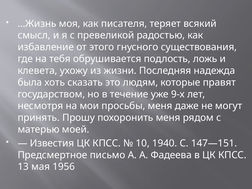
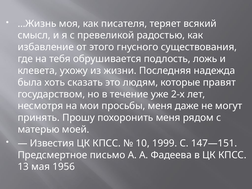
9-х: 9-х -> 2-х (178, 94)
1940: 1940 -> 1999 (165, 143)
